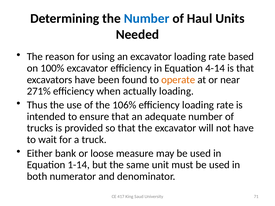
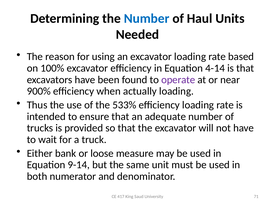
operate colour: orange -> purple (178, 80)
271%: 271% -> 900% (39, 91)
106%: 106% -> 533% (124, 105)
1-14: 1-14 -> 9-14 (79, 165)
